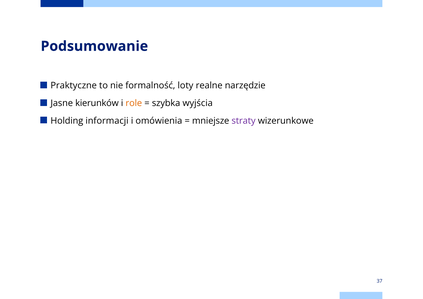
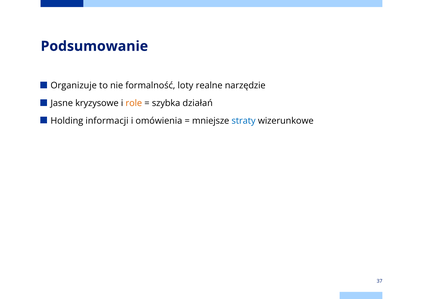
Praktyczne: Praktyczne -> Organizuje (74, 86)
kierunków: kierunków -> kryzysowe (97, 103)
wyjścia: wyjścia -> działań (198, 103)
straty colour: purple -> blue (244, 121)
